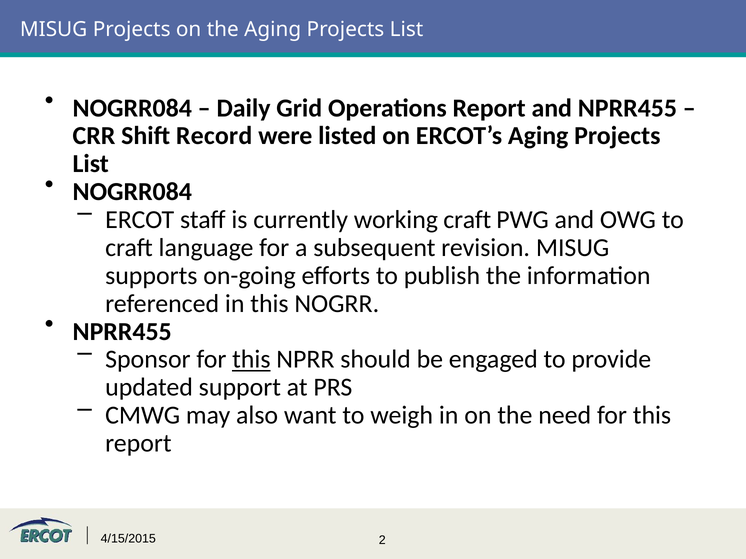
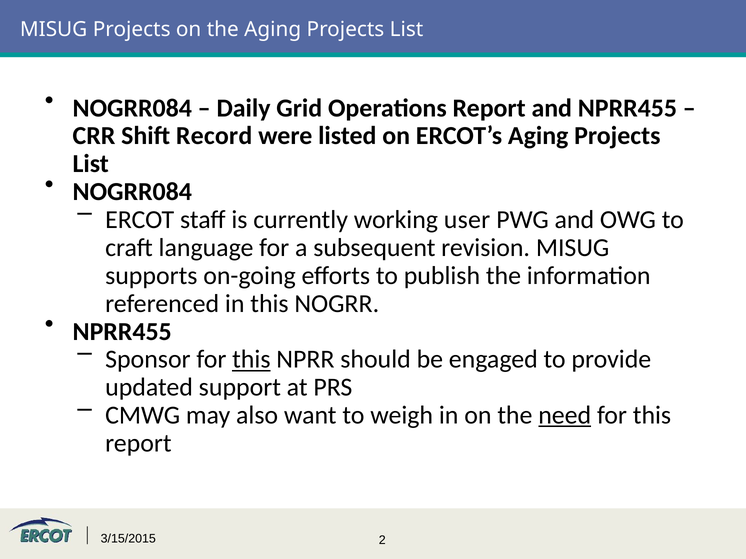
working craft: craft -> user (467, 220)
need underline: none -> present (565, 416)
4/15/2015: 4/15/2015 -> 3/15/2015 (128, 539)
